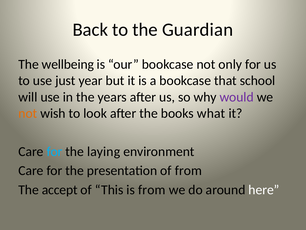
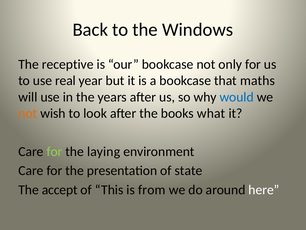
Guardian: Guardian -> Windows (198, 30)
wellbeing: wellbeing -> receptive (68, 64)
just: just -> real (65, 81)
school: school -> maths (258, 81)
would colour: purple -> blue (237, 97)
for colour: light blue -> light green (54, 151)
of from: from -> state (189, 170)
